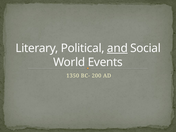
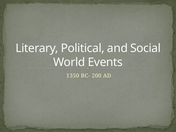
and underline: present -> none (117, 48)
